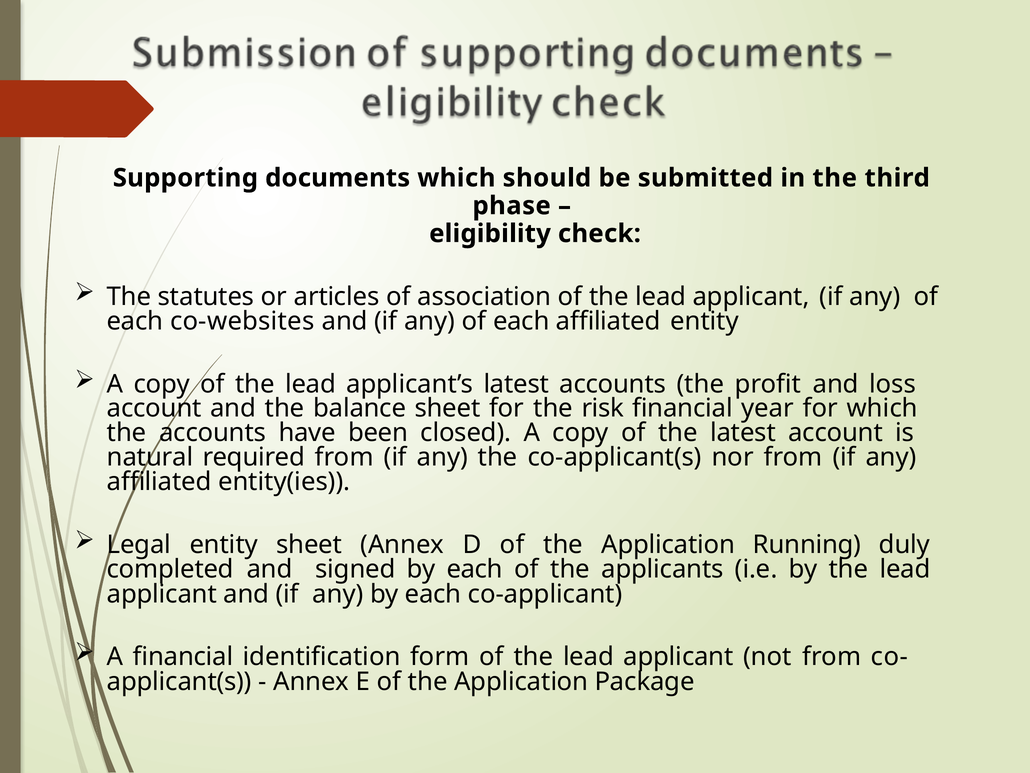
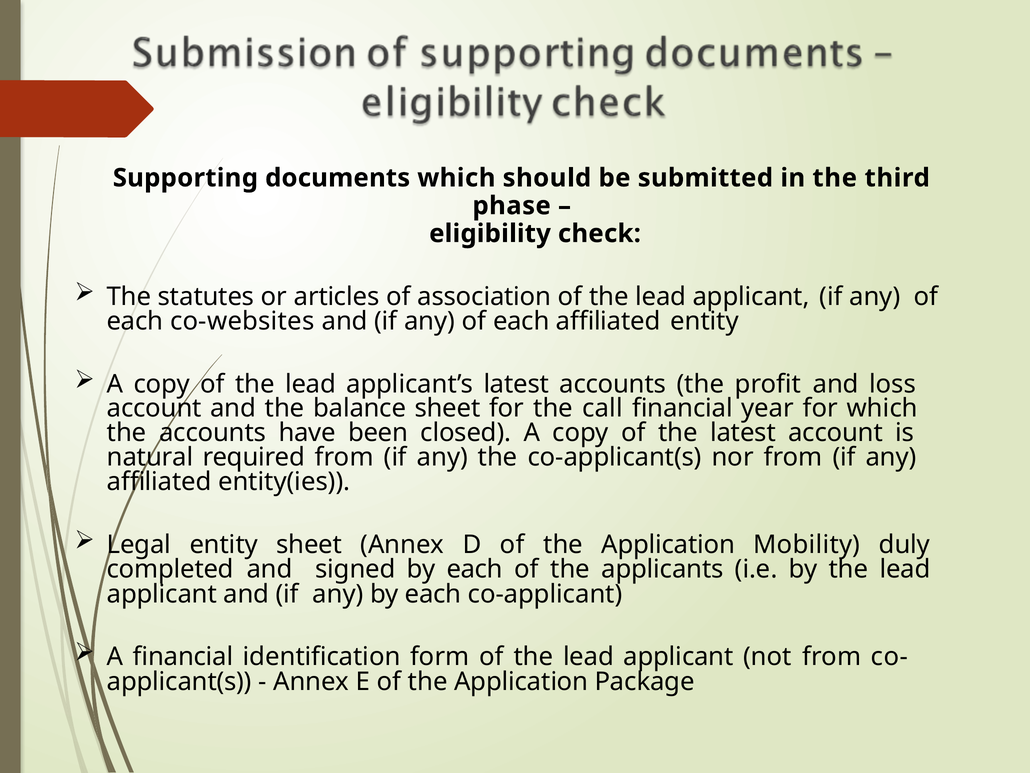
risk: risk -> call (603, 408)
Running: Running -> Mobility (807, 544)
